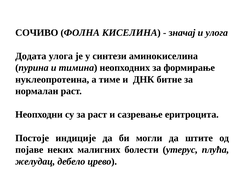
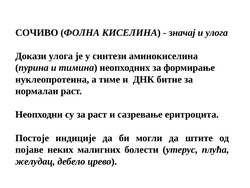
Додата: Додата -> Докази (31, 56)
